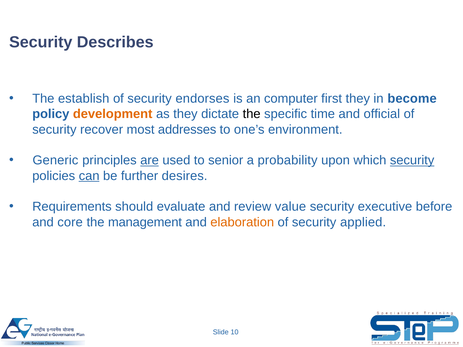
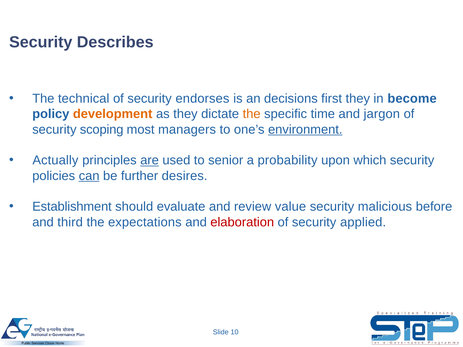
establish: establish -> technical (84, 99)
computer: computer -> decisions (291, 99)
the colour: black -> orange (252, 114)
official: official -> jargon (382, 114)
recover: recover -> scoping (102, 130)
addresses: addresses -> managers (187, 130)
environment underline: none -> present (305, 130)
Generic: Generic -> Actually (55, 161)
security underline: present -> none (412, 161)
Requirements: Requirements -> Establishment (72, 207)
executive: executive -> malicious (385, 207)
core: core -> third (70, 222)
management: management -> expectations (145, 222)
elaboration colour: orange -> red (242, 222)
